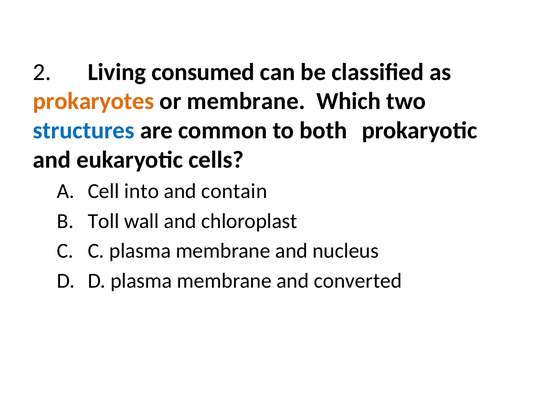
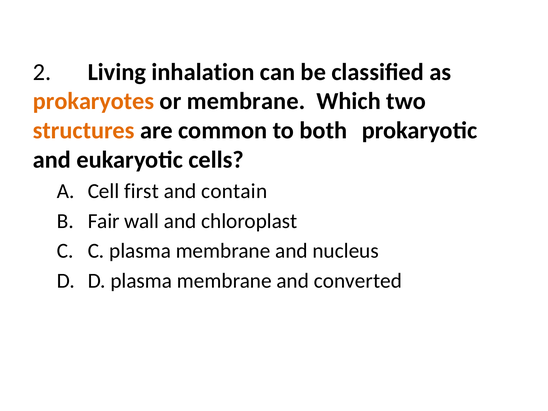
consumed: consumed -> inhalation (203, 72)
structures colour: blue -> orange (84, 131)
into: into -> first (142, 191)
Toll: Toll -> Fair (104, 221)
